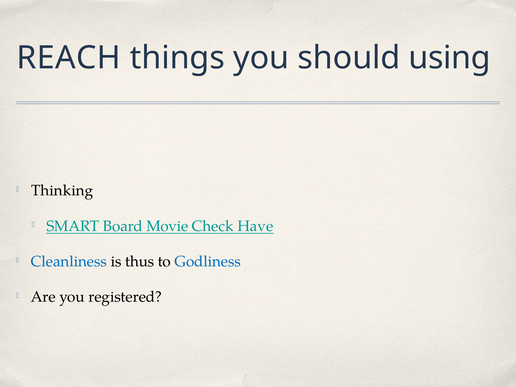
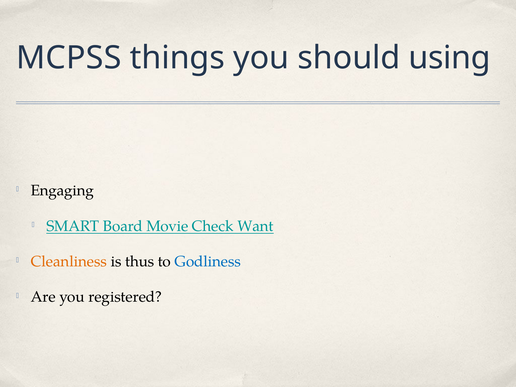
REACH: REACH -> MCPSS (69, 58)
Thinking: Thinking -> Engaging (62, 191)
Have: Have -> Want (255, 226)
Cleanliness colour: blue -> orange (69, 262)
